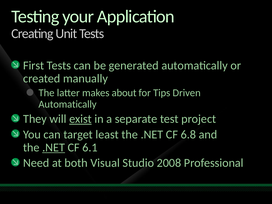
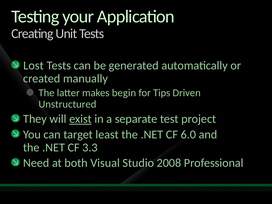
First: First -> Lost (34, 65)
about: about -> begin (124, 93)
Automatically: Automatically -> Unstructured (67, 104)
6.8: 6.8 -> 6.0 (188, 134)
.NET underline: present -> none (54, 147)
6.1: 6.1 -> 3.3 (90, 147)
